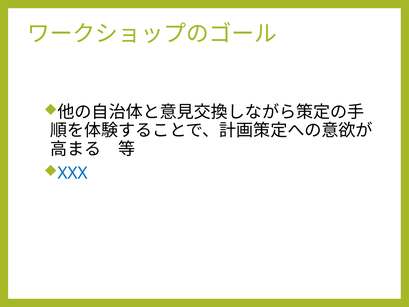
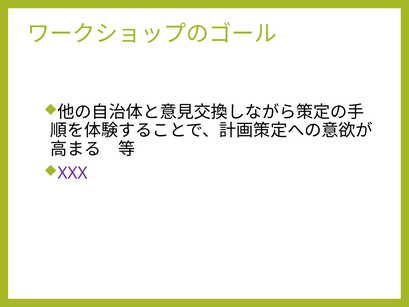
XXX colour: blue -> purple (73, 173)
